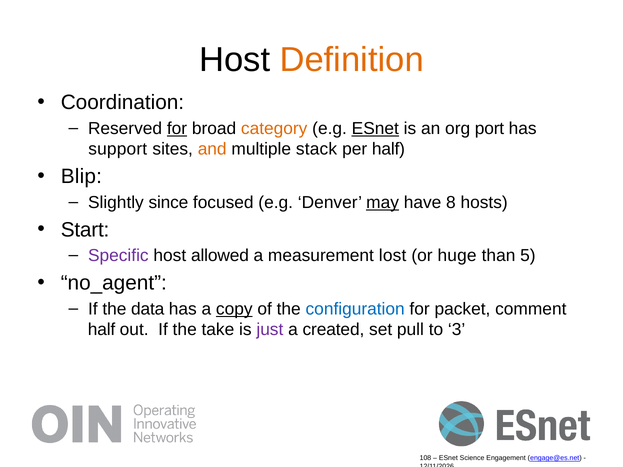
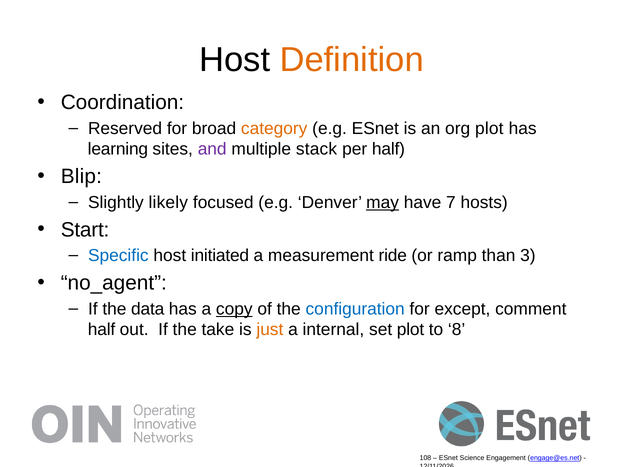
for underline: present -> none (177, 128)
ESnet underline: present -> none (375, 128)
org port: port -> plot (489, 128)
support: support -> learning (118, 149)
and colour: orange -> purple (212, 149)
since: since -> likely (168, 203)
8: 8 -> 7 (451, 203)
Specific colour: purple -> blue (118, 256)
allowed: allowed -> initiated (220, 256)
lost: lost -> ride (393, 256)
huge: huge -> ramp (457, 256)
5: 5 -> 3 (528, 256)
packet: packet -> except (462, 309)
just colour: purple -> orange (270, 330)
created: created -> internal (333, 330)
set pull: pull -> plot (411, 330)
3: 3 -> 8 (457, 330)
